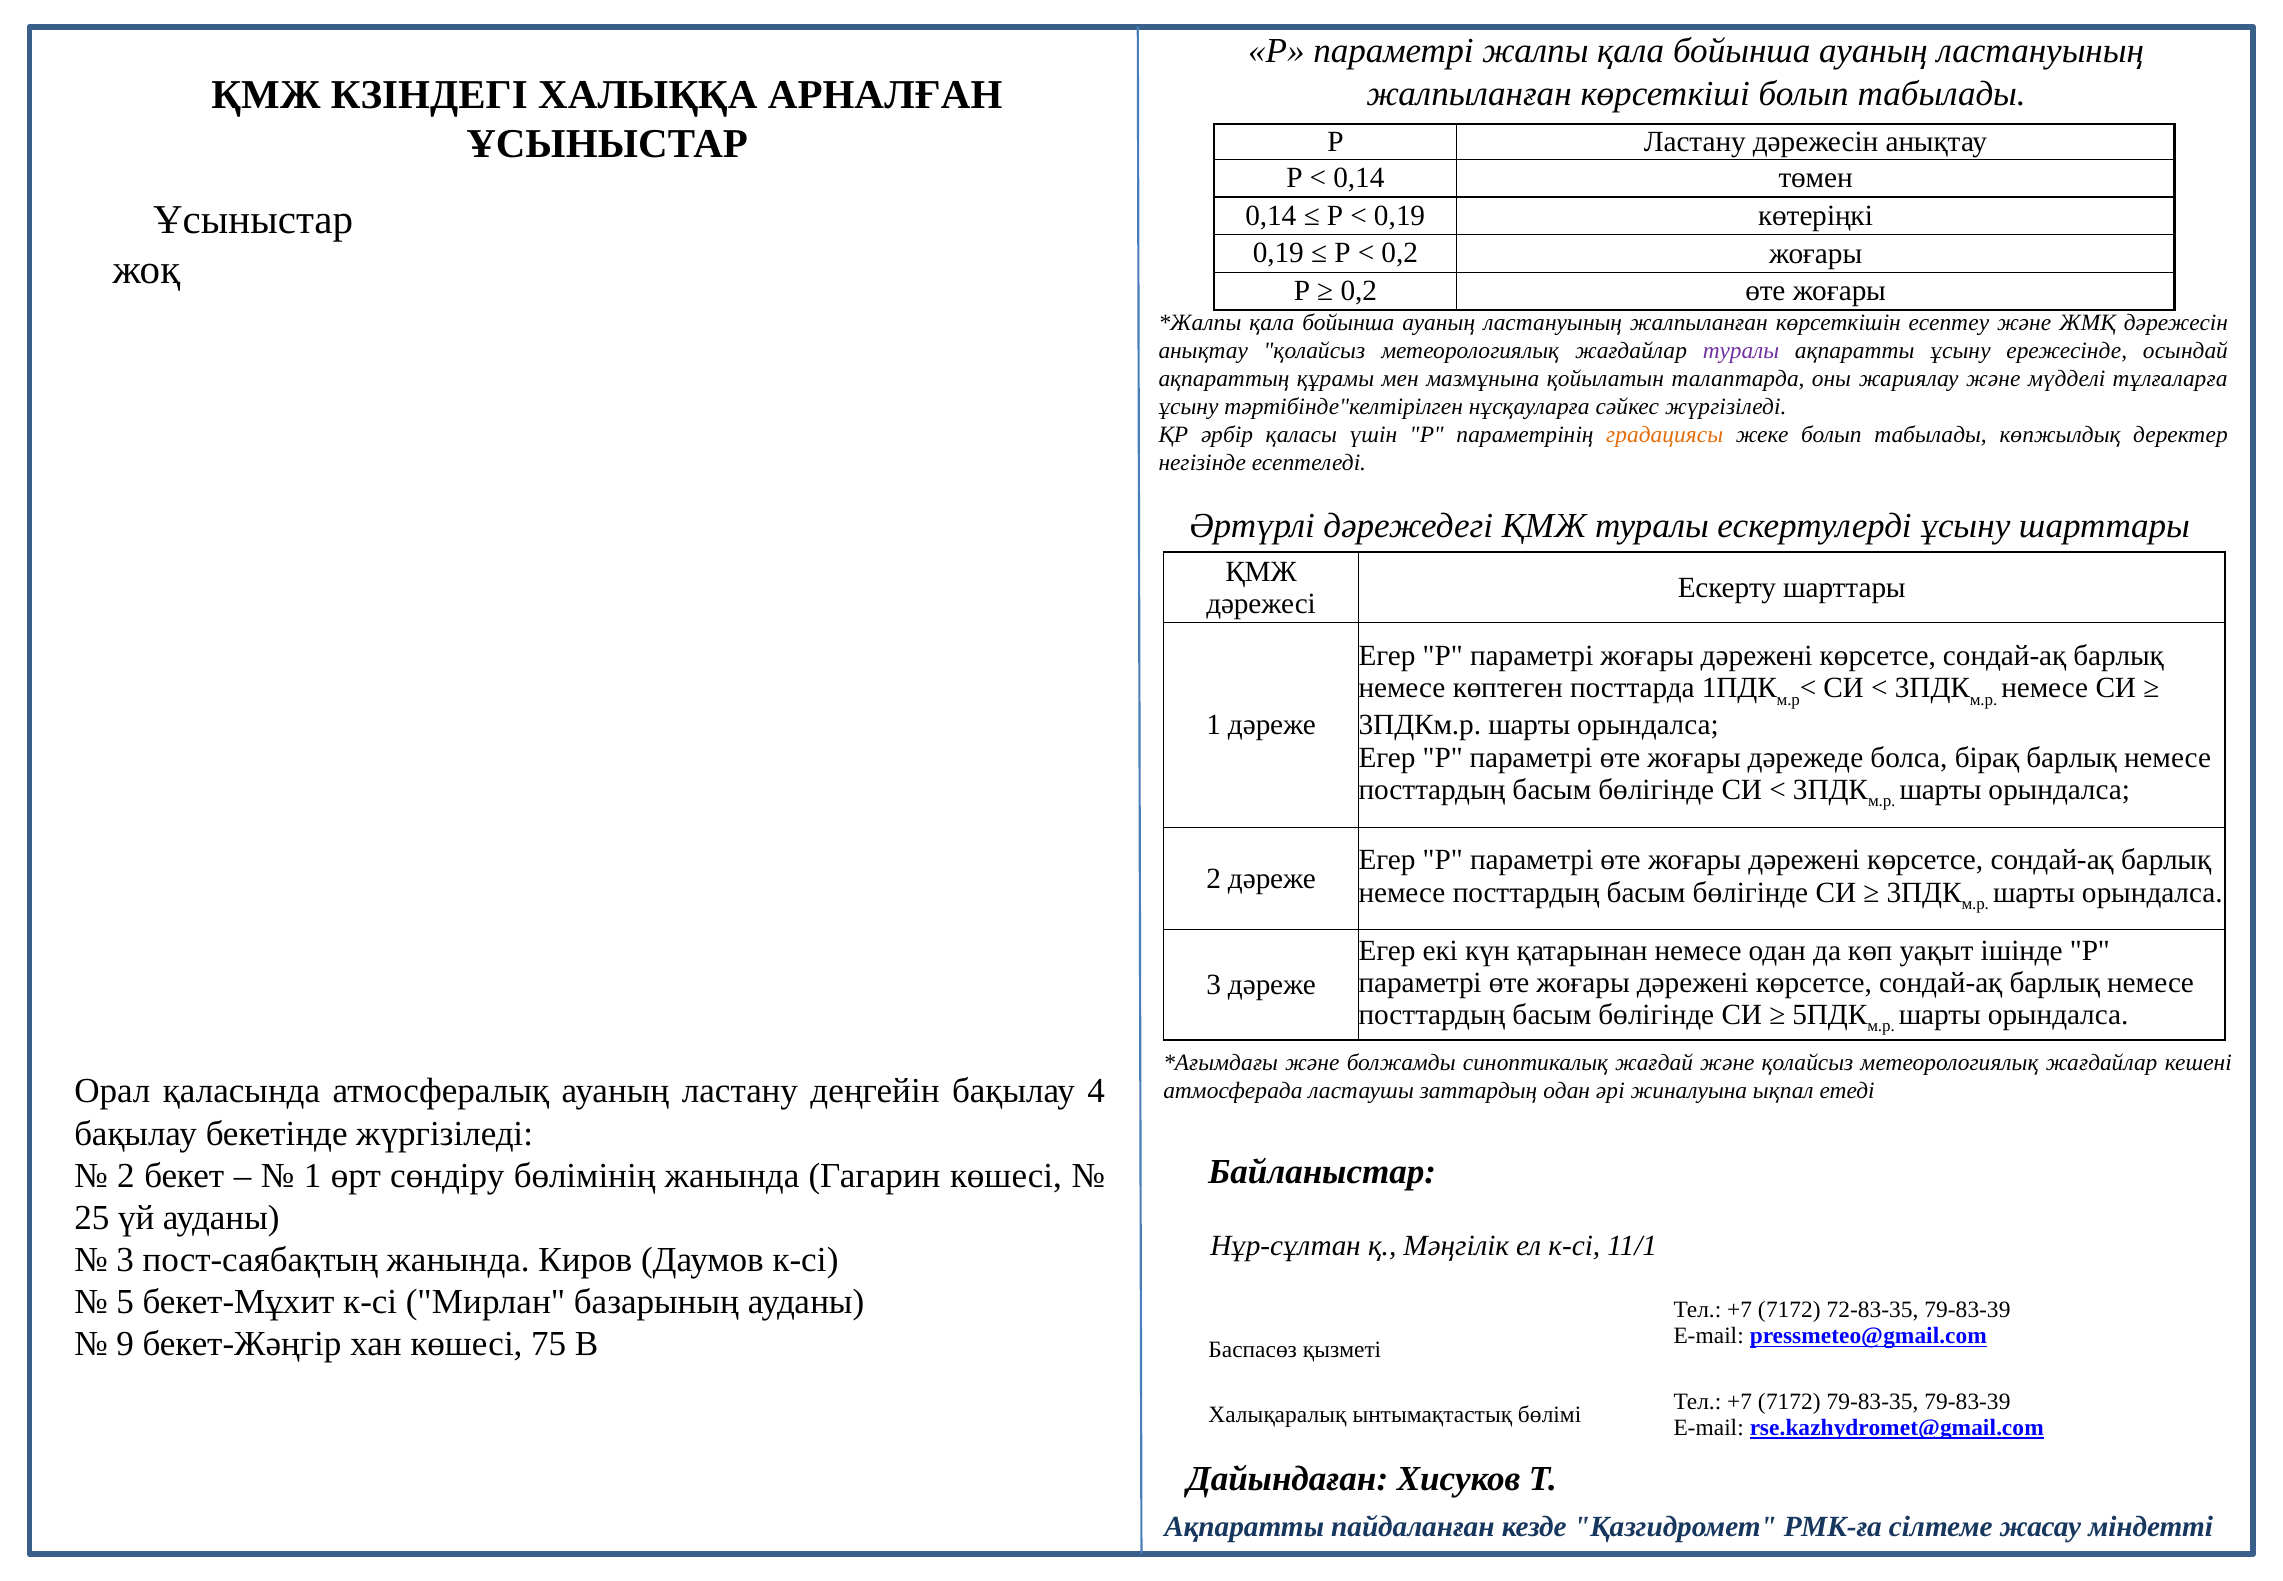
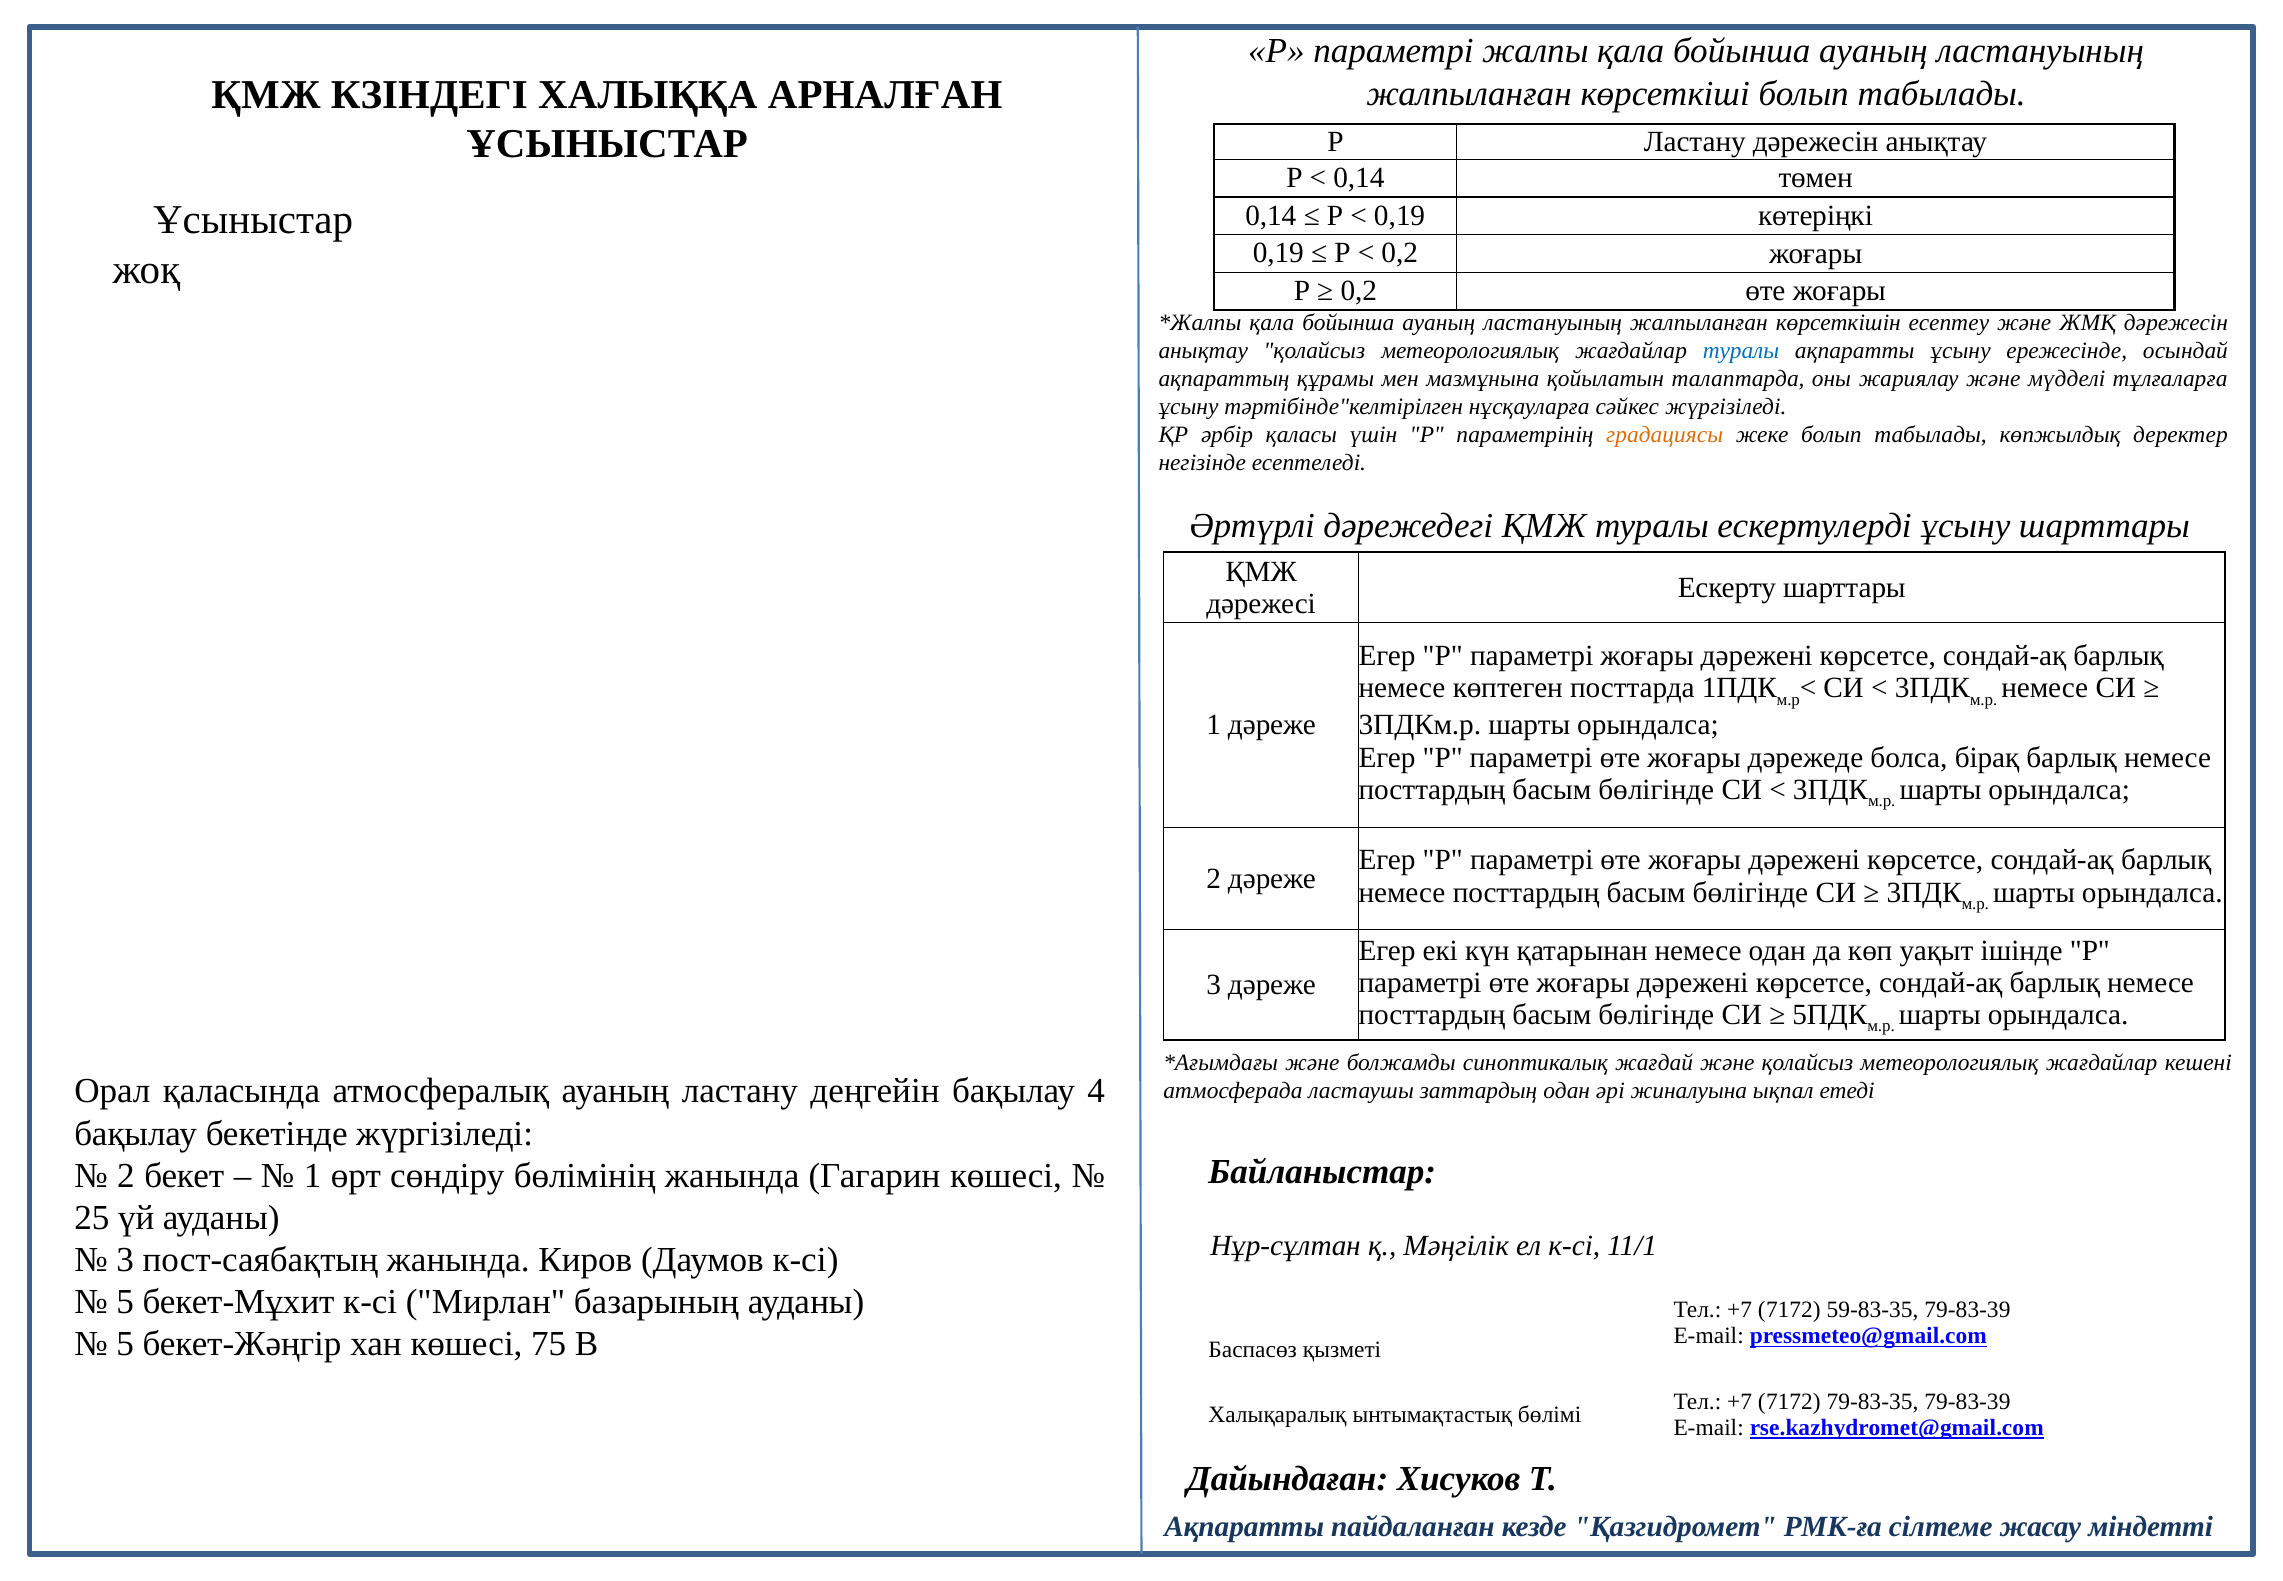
туралы colour: purple -> blue (1741, 350)
72-83-35: 72-83-35 -> 59-83-35 (1873, 1310)
9: 9 -> 5 (125, 1344)
